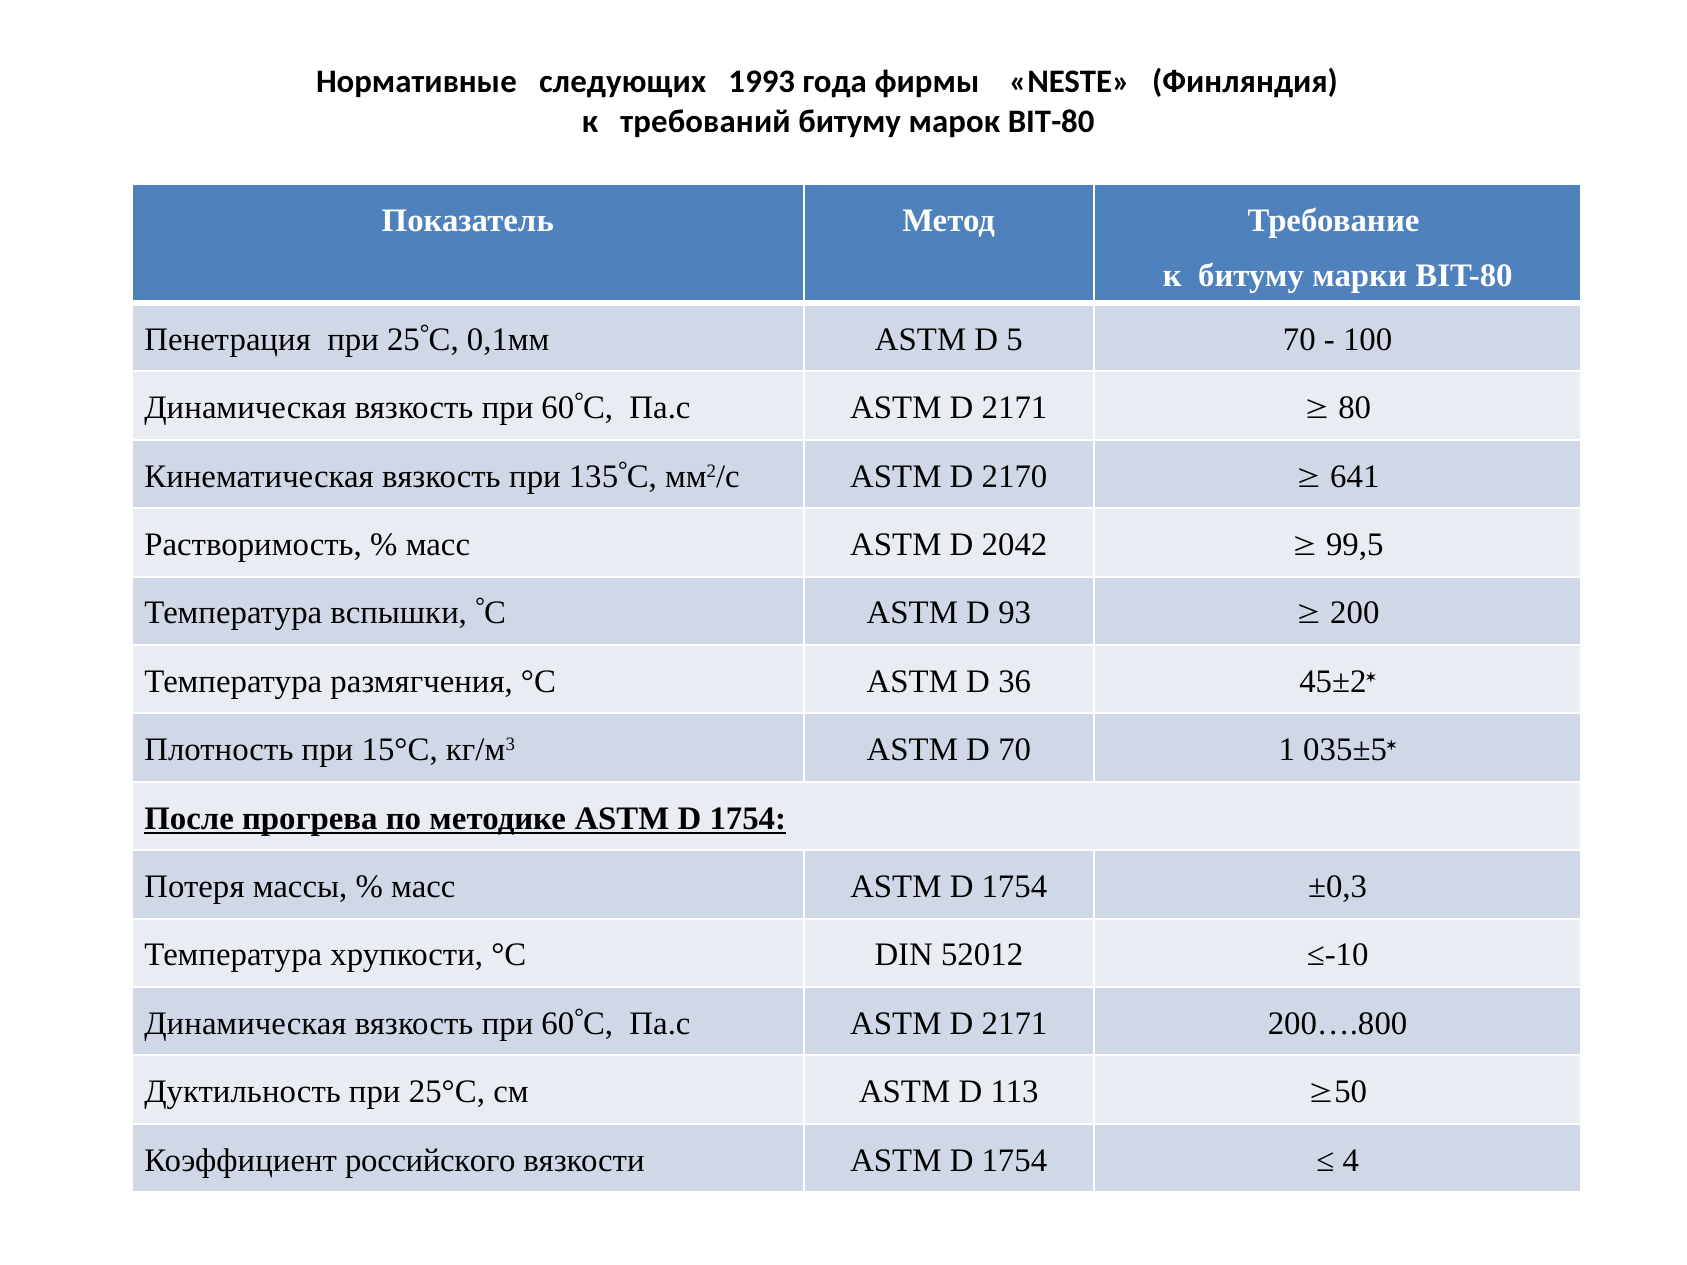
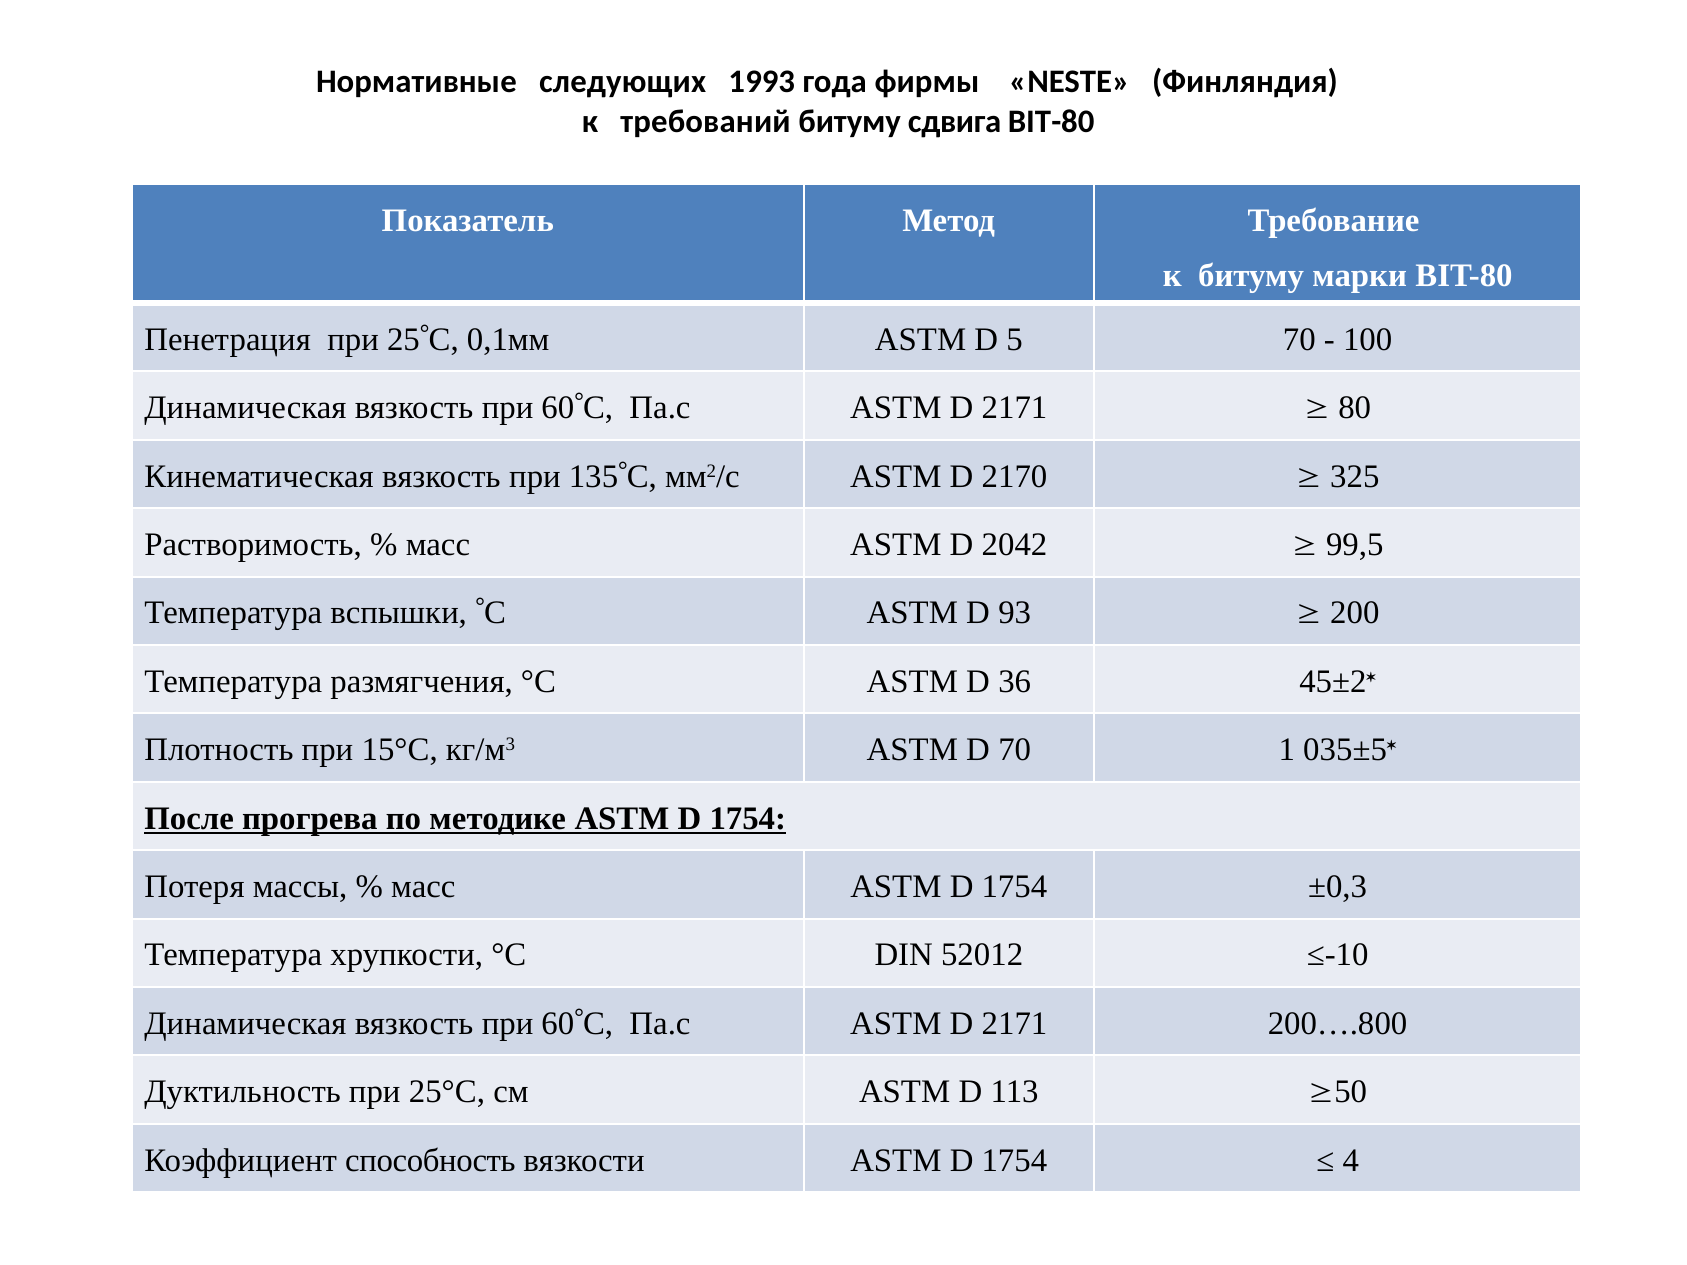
марок: марок -> сдвига (955, 121)
641: 641 -> 325 (1355, 476)
российского: российского -> способность (430, 1161)
